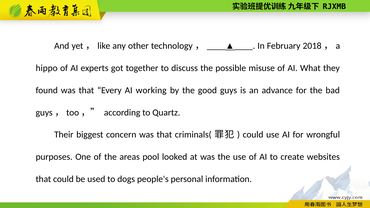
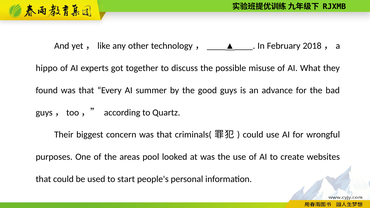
working: working -> summer (151, 90)
dogs: dogs -> start (126, 179)
